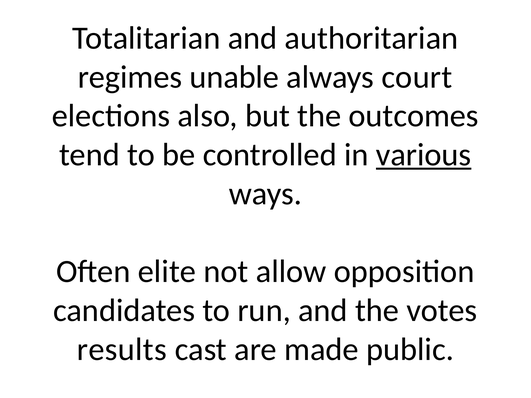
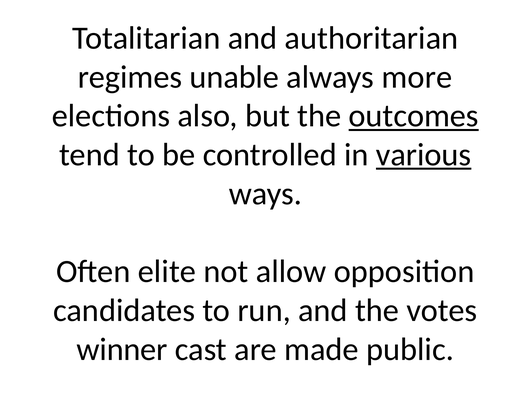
court: court -> more (417, 77)
outcomes underline: none -> present (414, 116)
results: results -> winner (122, 350)
